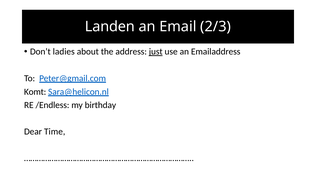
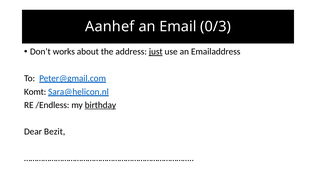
Landen: Landen -> Aanhef (110, 27)
2/3: 2/3 -> 0/3 (216, 27)
ladies: ladies -> works (64, 52)
birthday underline: none -> present (100, 105)
Time: Time -> Bezit (55, 131)
